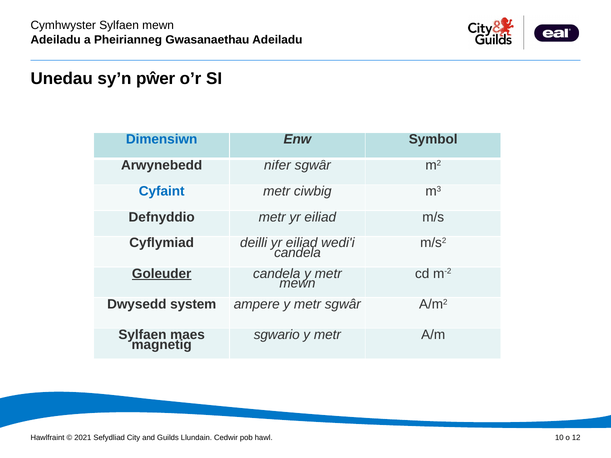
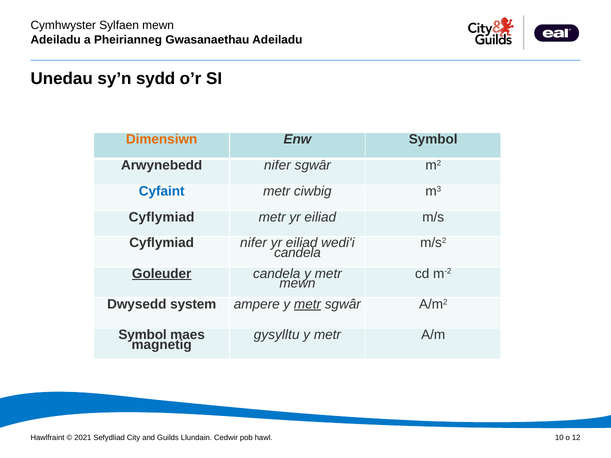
pŵer: pŵer -> sydd (156, 79)
Dimensiwn colour: blue -> orange (162, 139)
Defnyddio: Defnyddio -> Cyflymiad (162, 217)
Cyflymiad deilli: deilli -> nifer (254, 243)
metr underline: none -> present (308, 304)
Sylfaen: Sylfaen -> Symbol (143, 335)
sgwario: sgwario -> gysylltu (277, 335)
